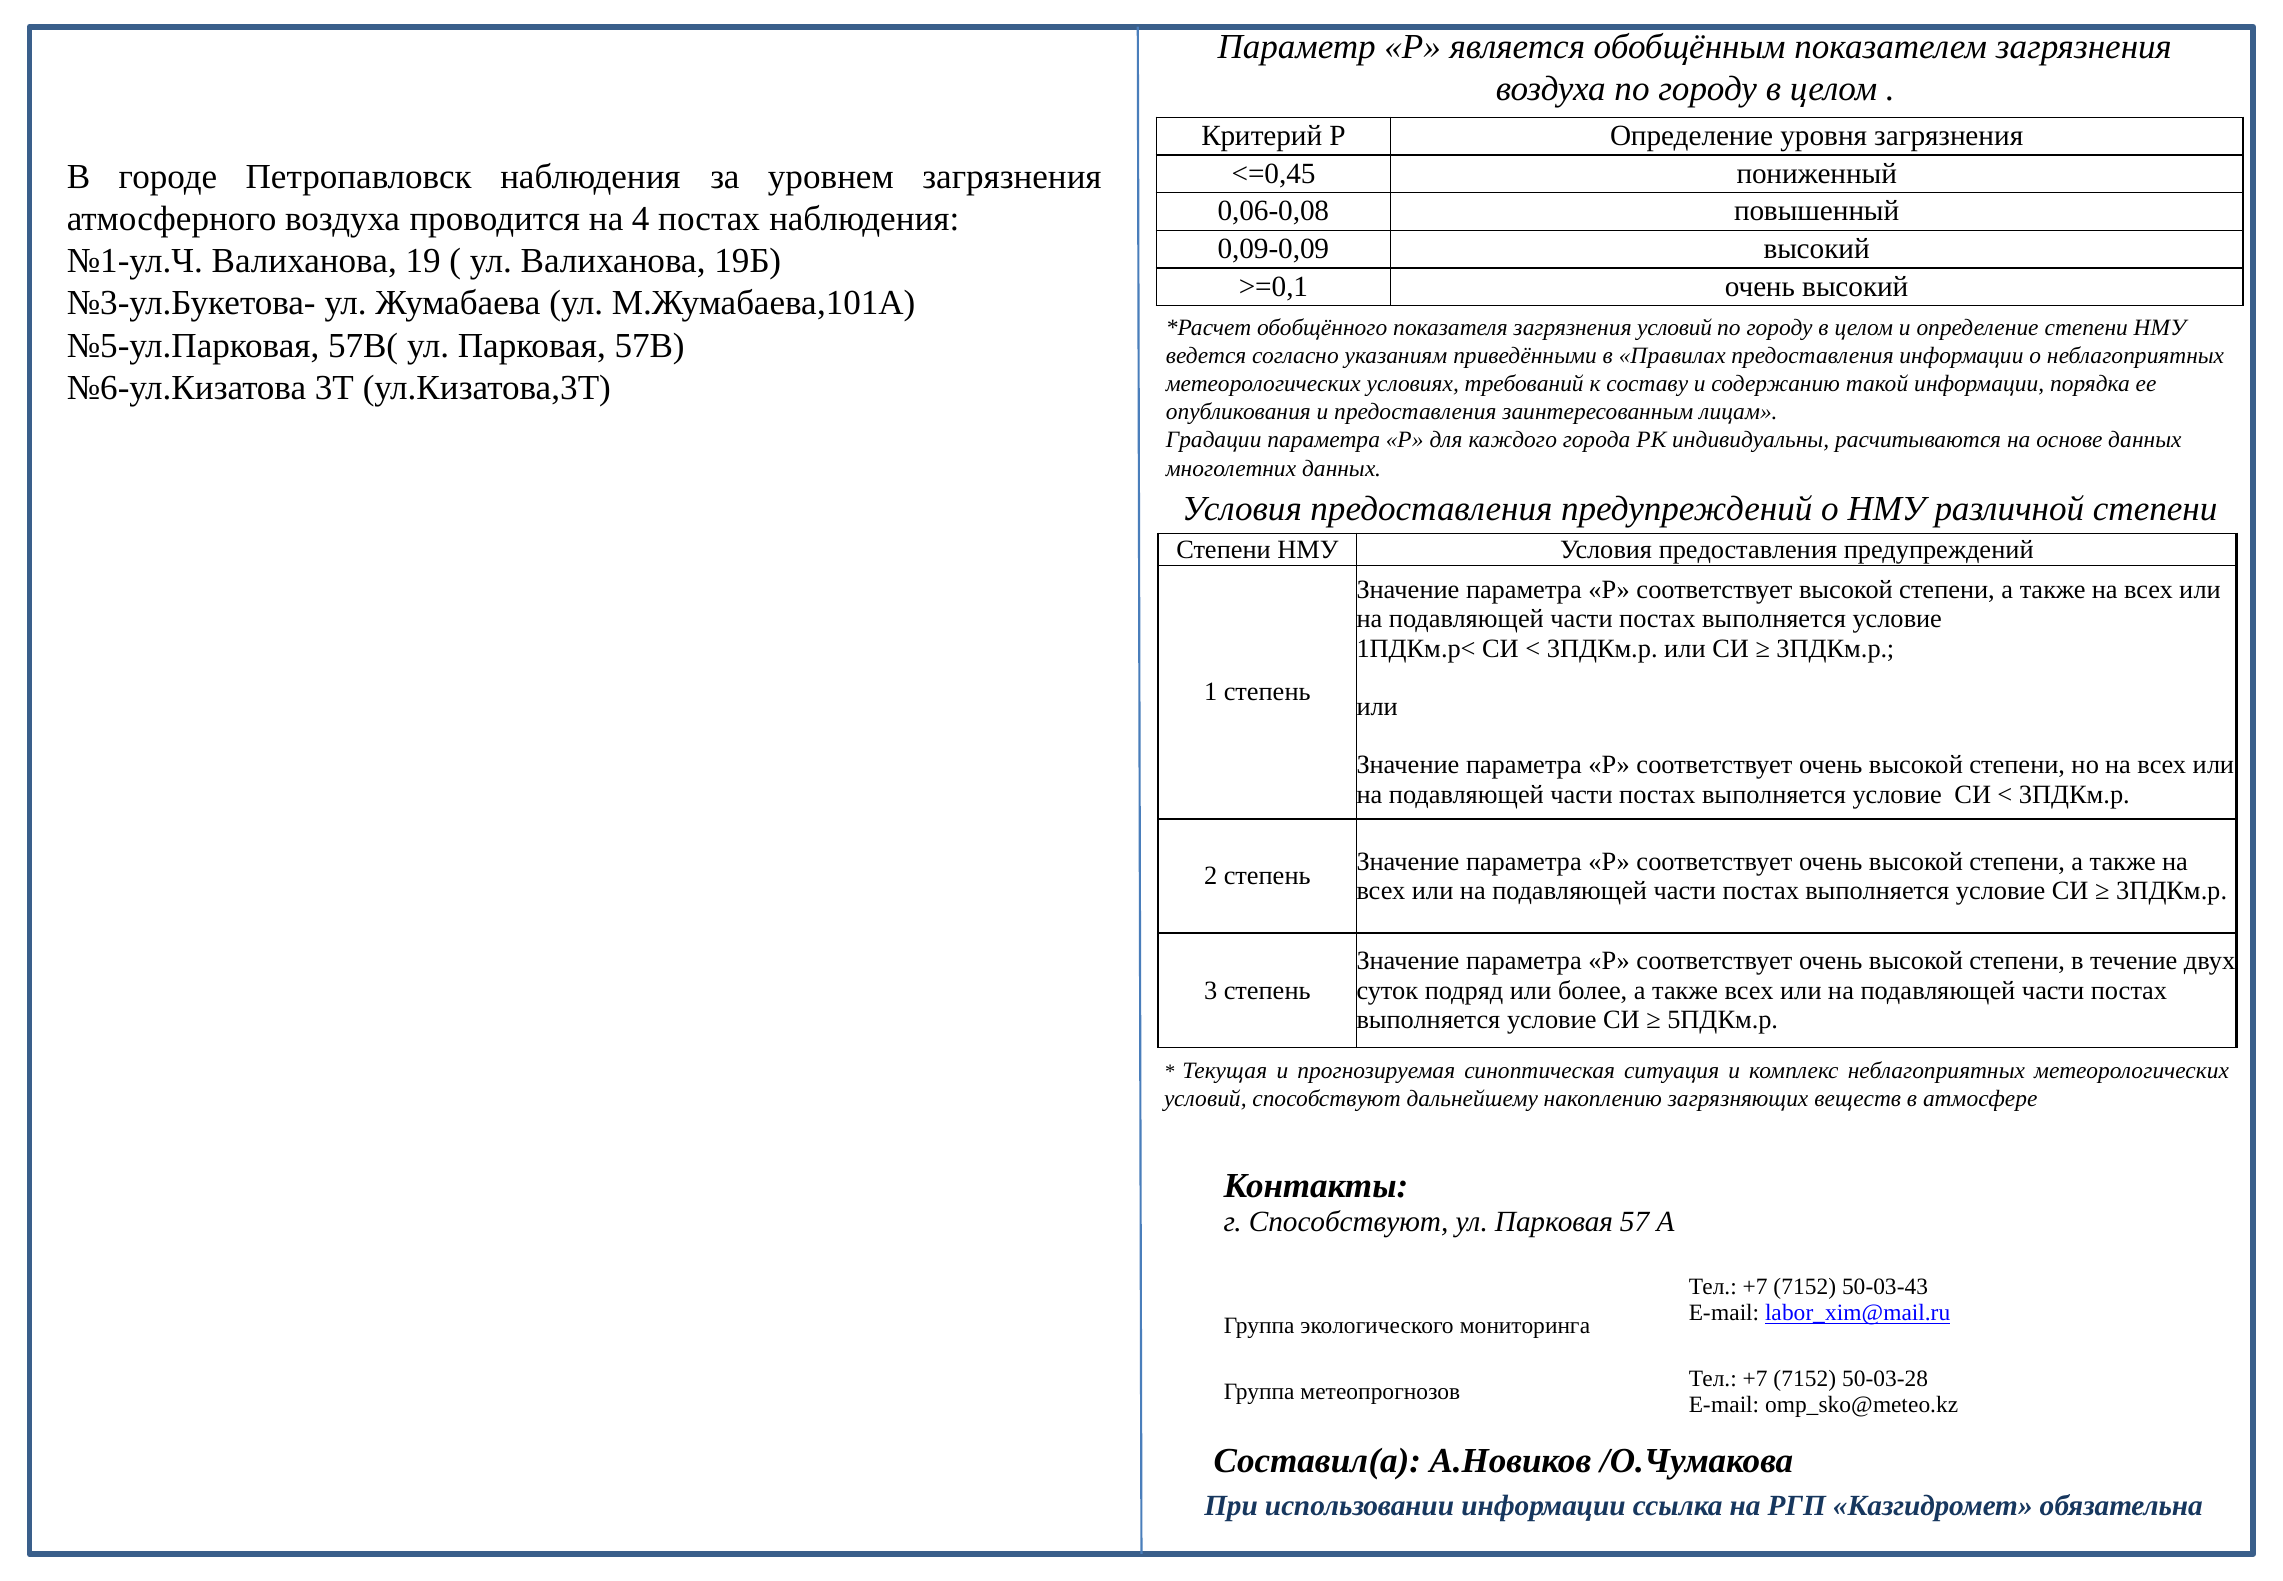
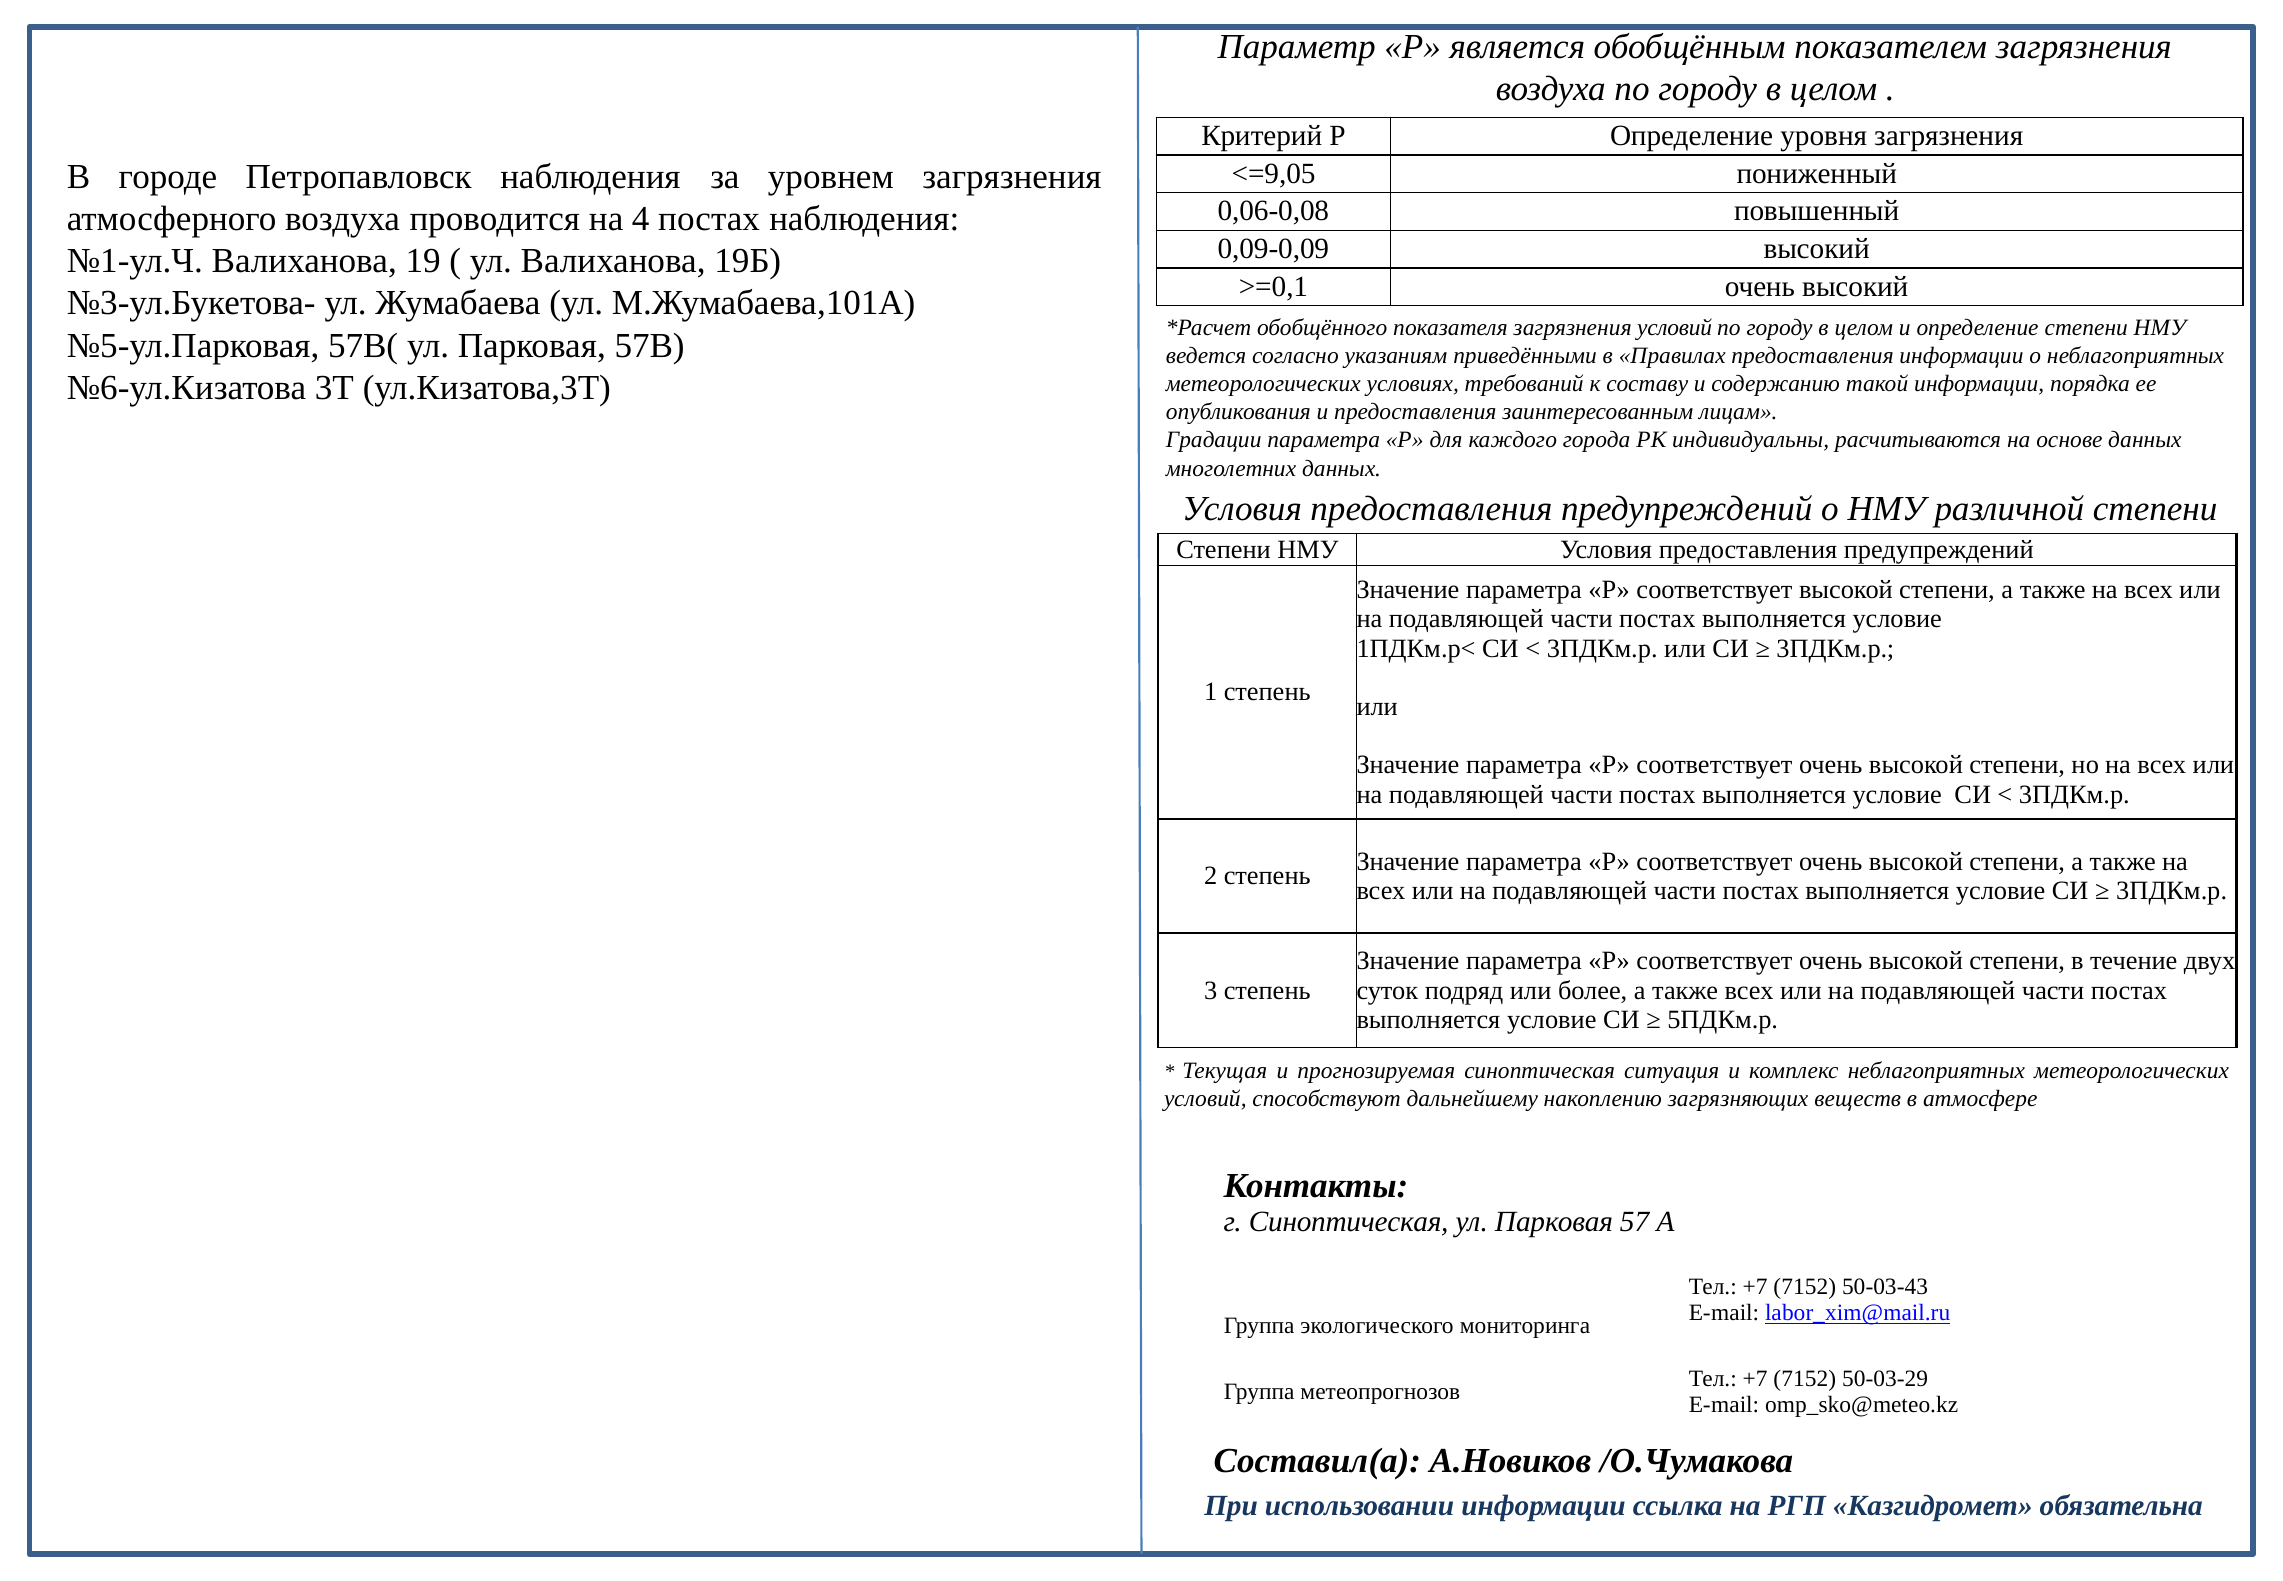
<=0,45: <=0,45 -> <=9,05 (1274, 173)
г Способствуют: Способствуют -> Синоптическая (1349, 1222)
50-03-28: 50-03-28 -> 50-03-29 (1885, 1378)
